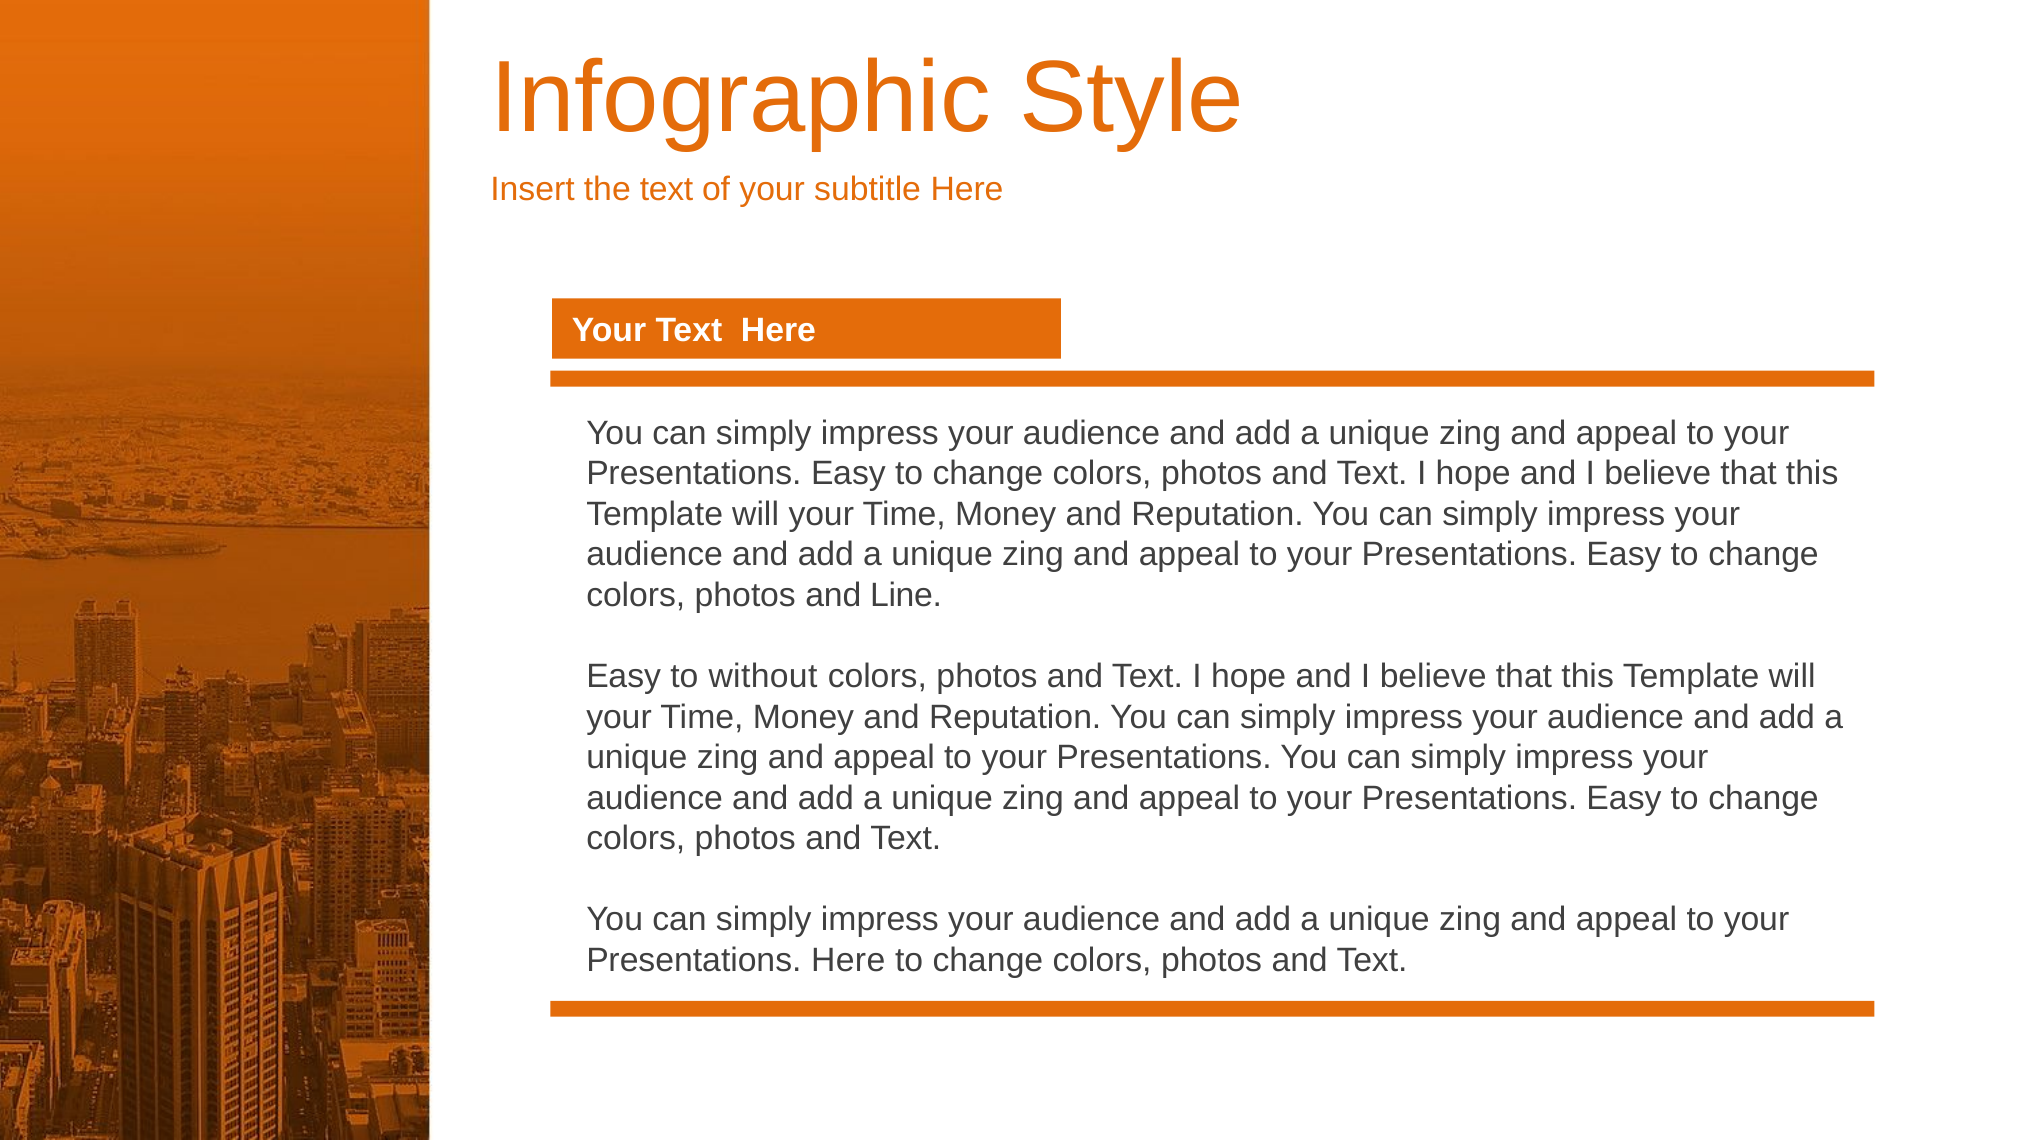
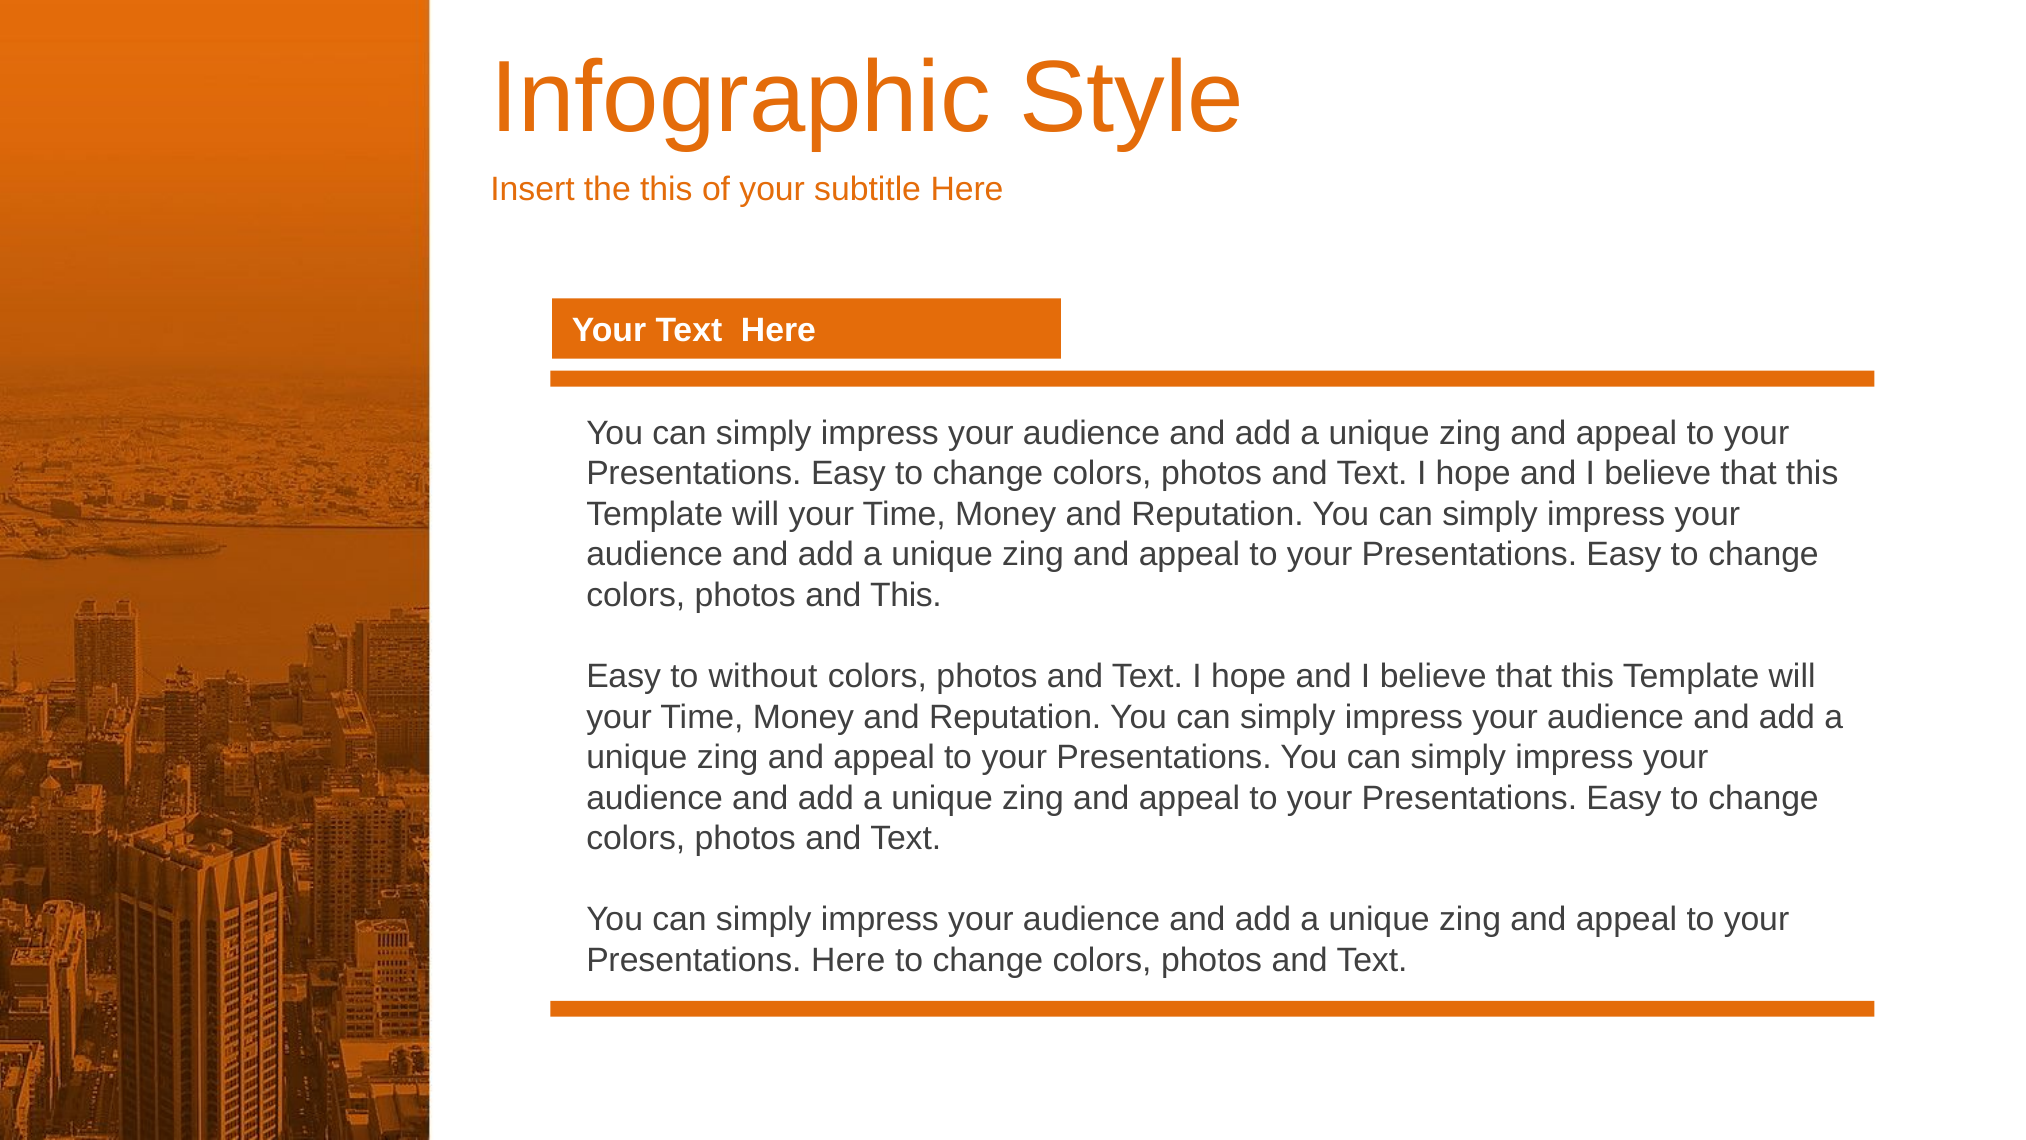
the text: text -> this (666, 189)
and Line: Line -> This (906, 595)
